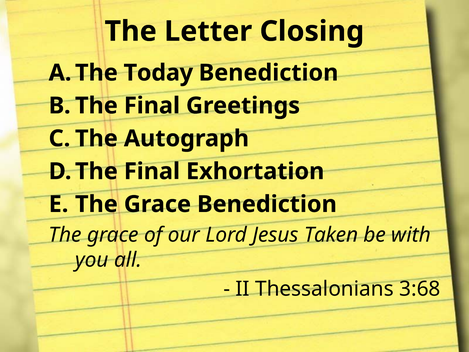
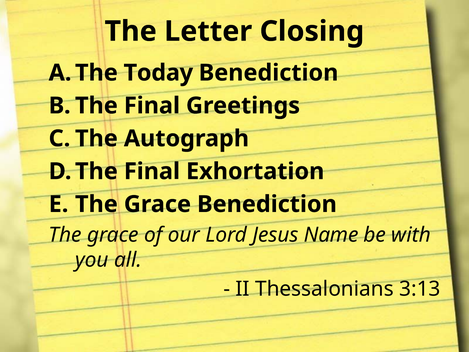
Taken: Taken -> Name (331, 235)
3:68: 3:68 -> 3:13 (420, 289)
